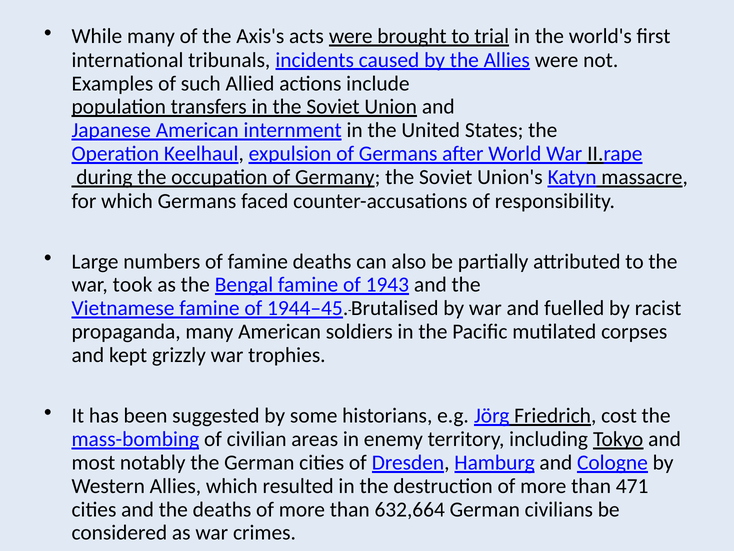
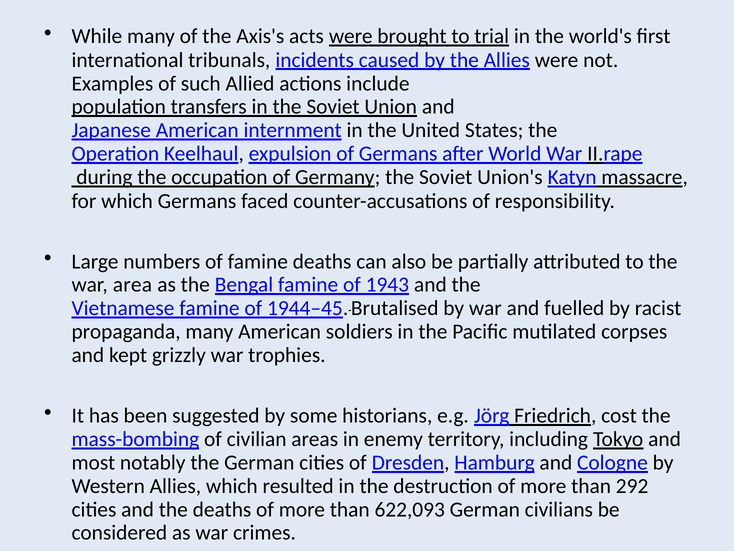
took: took -> area (132, 284)
471: 471 -> 292 (632, 486)
632,664: 632,664 -> 622,093 (410, 509)
